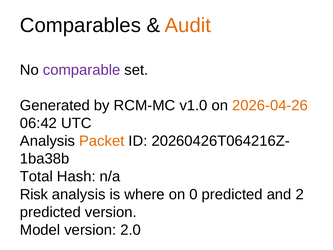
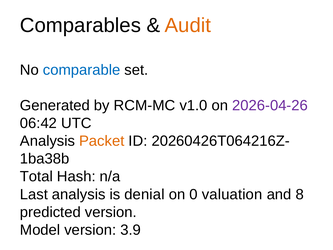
comparable colour: purple -> blue (82, 70)
2026-04-26 colour: orange -> purple (270, 105)
Risk: Risk -> Last (34, 194)
where: where -> denial (144, 194)
0 predicted: predicted -> valuation (232, 194)
2: 2 -> 8 (300, 194)
2.0: 2.0 -> 3.9 (131, 230)
